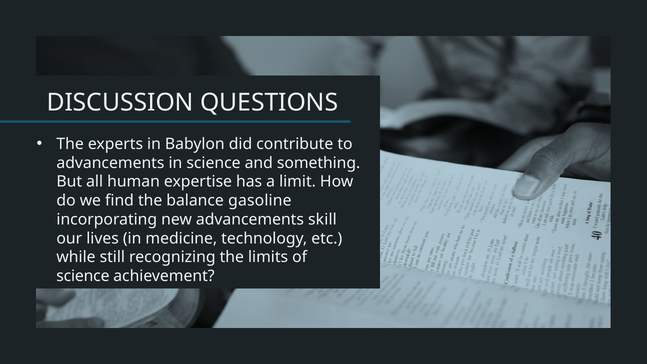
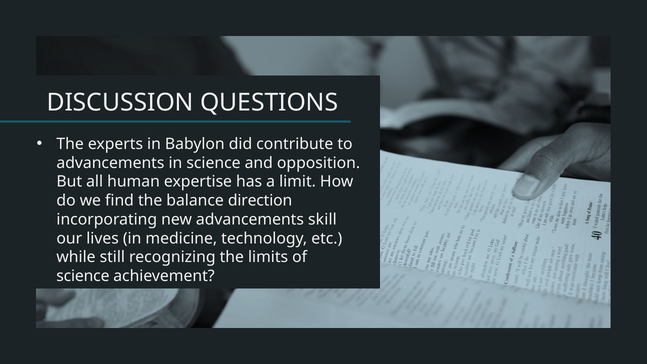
something: something -> opposition (319, 163)
gasoline: gasoline -> direction (260, 201)
